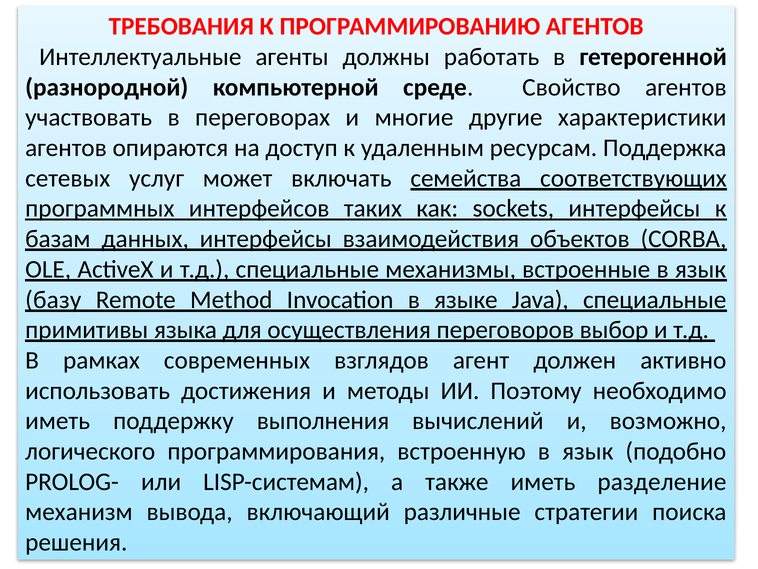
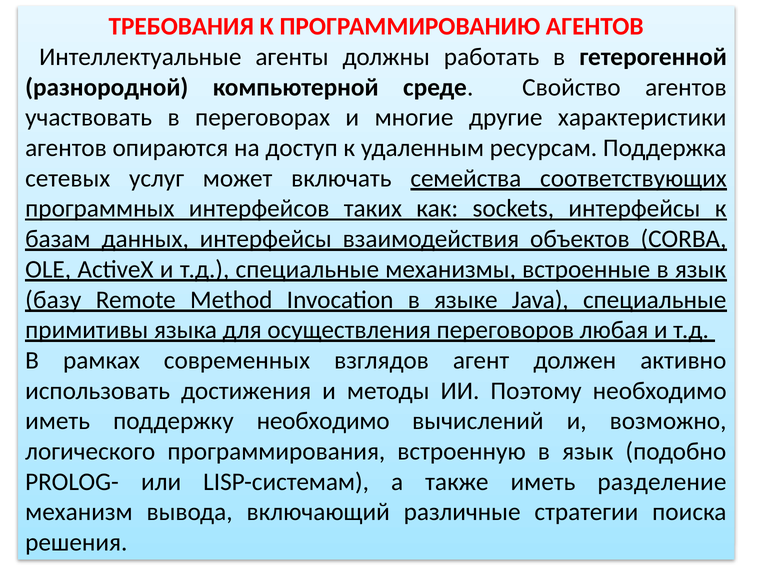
выбор: выбор -> любая (614, 330)
поддержку выполнения: выполнения -> необходимо (323, 421)
